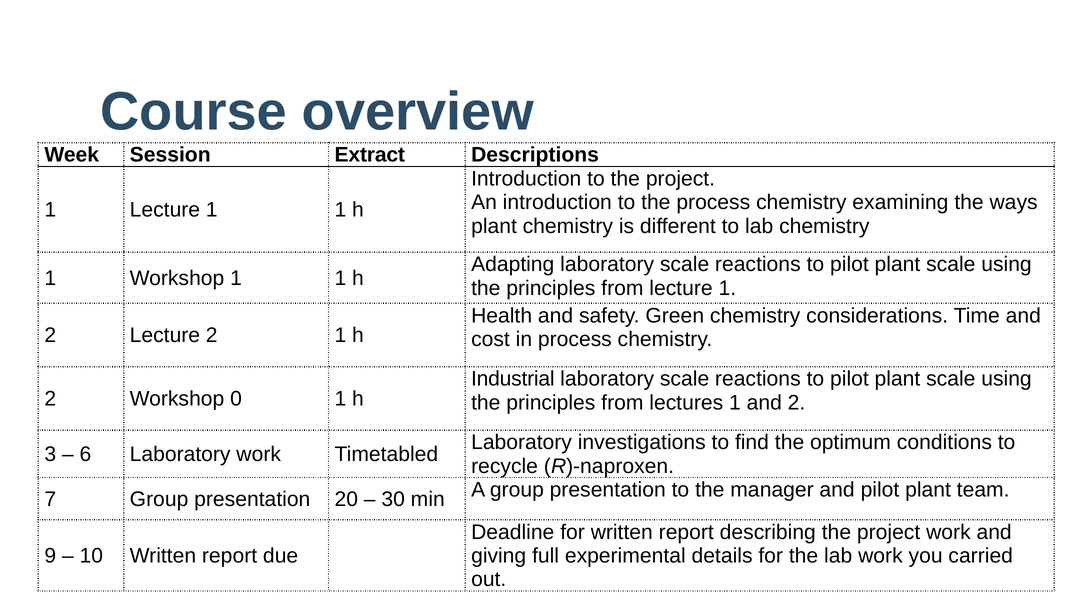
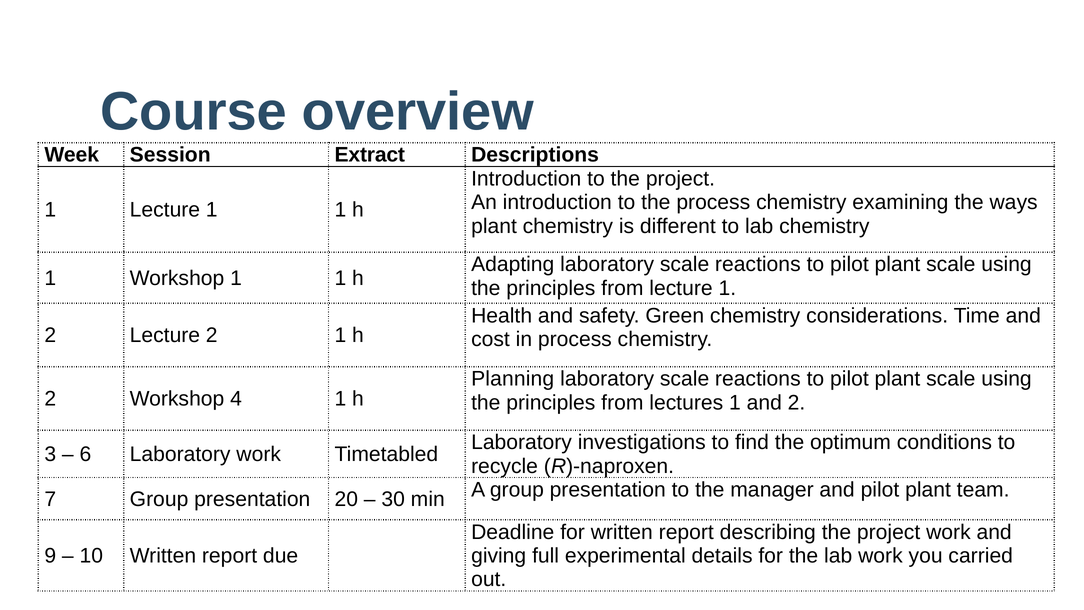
Industrial: Industrial -> Planning (513, 379)
0: 0 -> 4 (236, 399)
